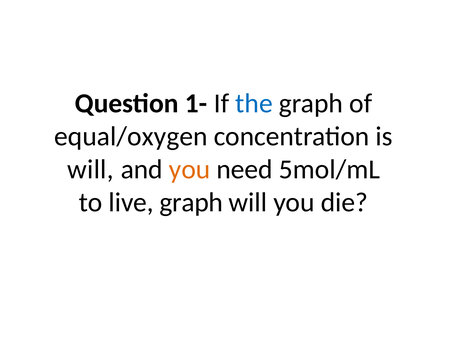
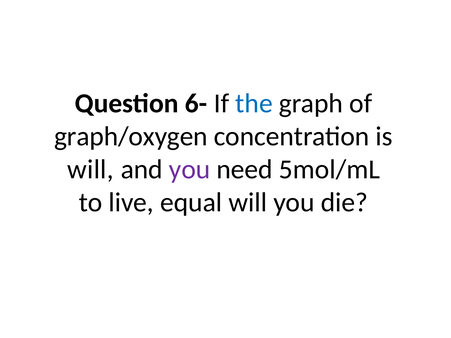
1-: 1- -> 6- (196, 103)
equal/oxygen: equal/oxygen -> graph/oxygen (131, 136)
you colour: orange -> purple (190, 169)
live graph: graph -> equal (191, 203)
